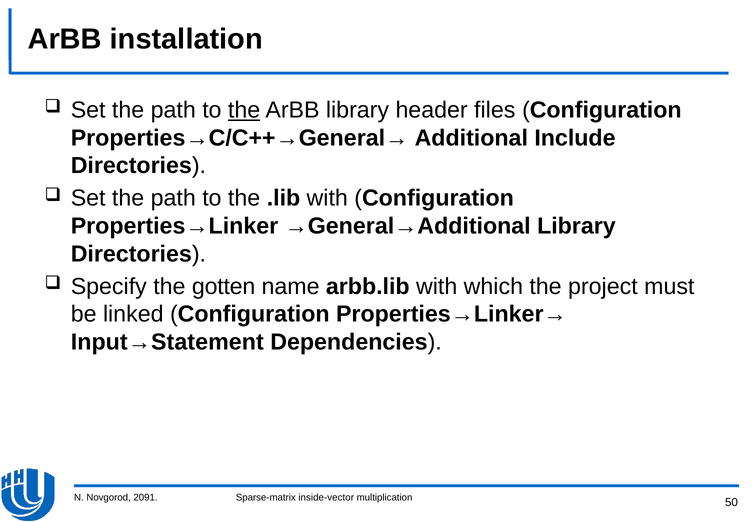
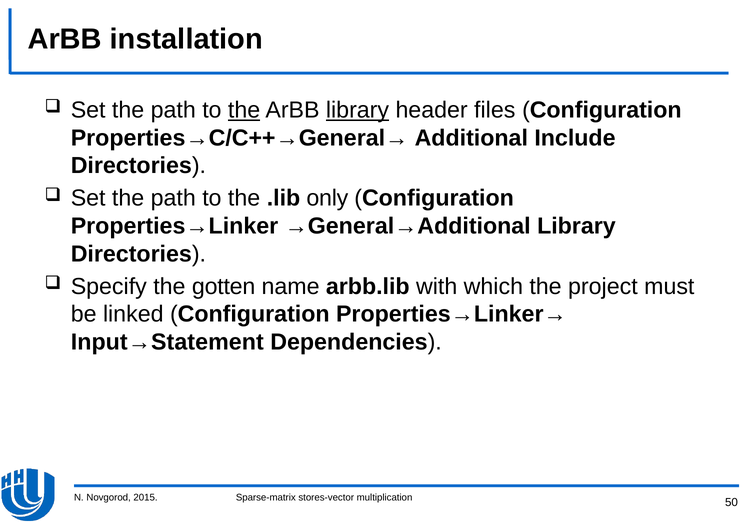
library underline: none -> present (358, 110)
.lib with: with -> only (327, 198)
2091: 2091 -> 2015 (146, 498)
inside-vector: inside-vector -> stores-vector (326, 498)
